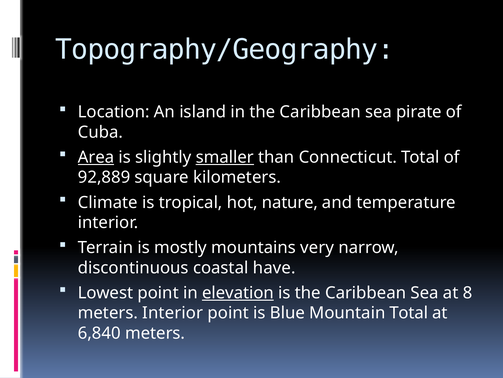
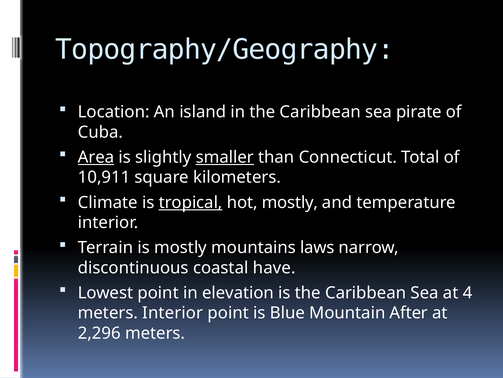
92,889: 92,889 -> 10,911 (104, 177)
tropical underline: none -> present (191, 202)
hot nature: nature -> mostly (290, 202)
very: very -> laws (317, 247)
elevation underline: present -> none (238, 292)
8: 8 -> 4 (468, 292)
Mountain Total: Total -> After (409, 312)
6,840: 6,840 -> 2,296 (99, 333)
